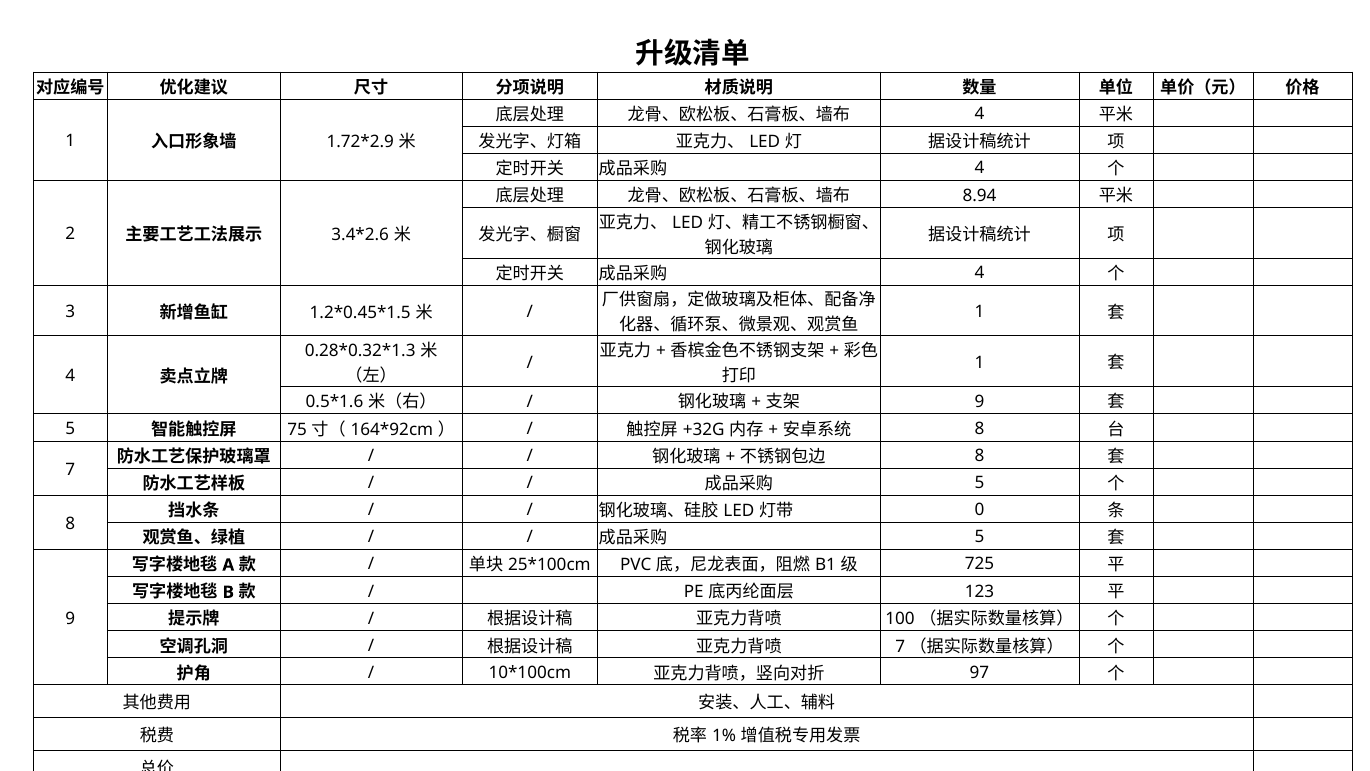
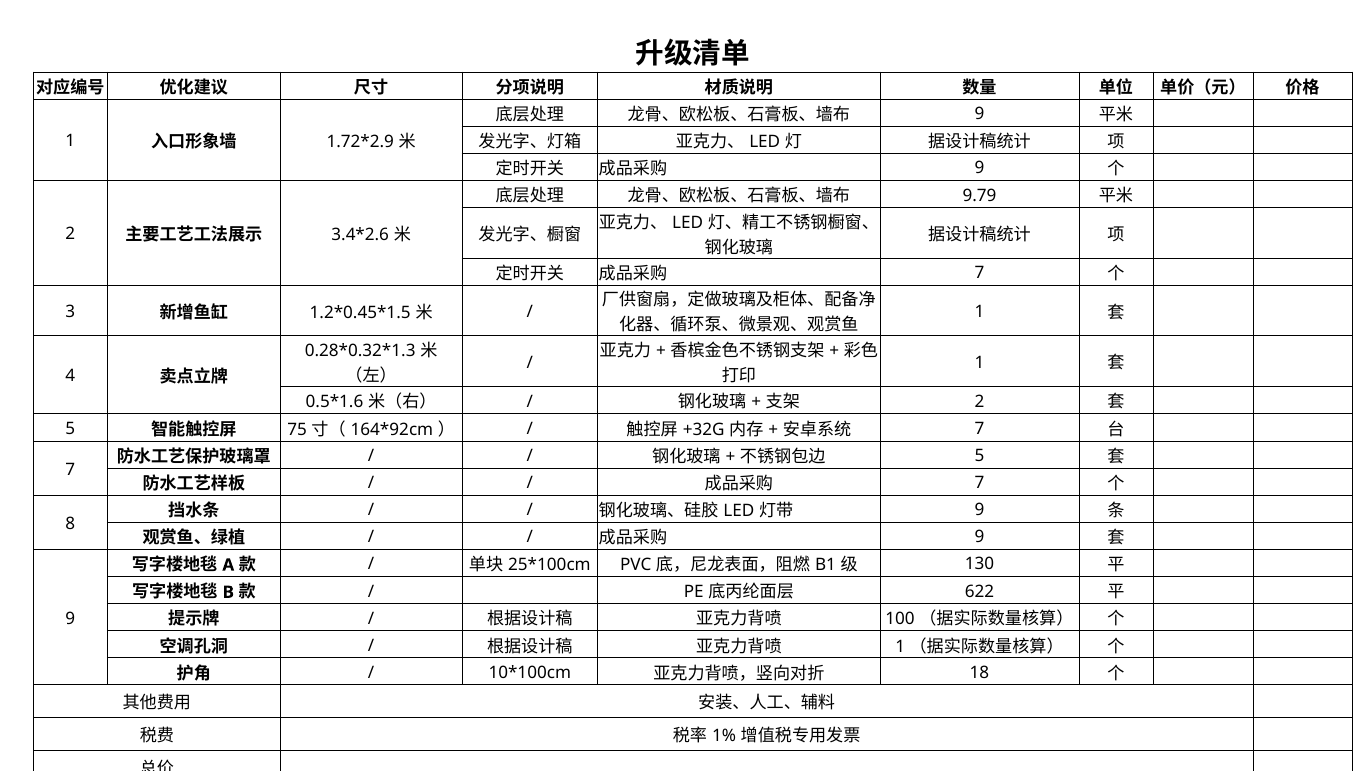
4: 4 -> 9 (980, 114)
4: 4 -> 9 (980, 168)
8.94: 8.94 -> 9.79 (980, 195)
4: 4 -> 7 (980, 273)
9: 9 -> 2 (980, 401)
8: 8 -> 7 (980, 429)
8: 8 -> 5 (980, 456)
5: 5 -> 7 (980, 483)
0: 0 -> 9 (980, 510)
5: 5 -> 9 (980, 537)
725: 725 -> 130 (980, 564)
123: 123 -> 622 (980, 591)
7: 7 -> 1 (900, 646)
97: 97 -> 18 (979, 672)
